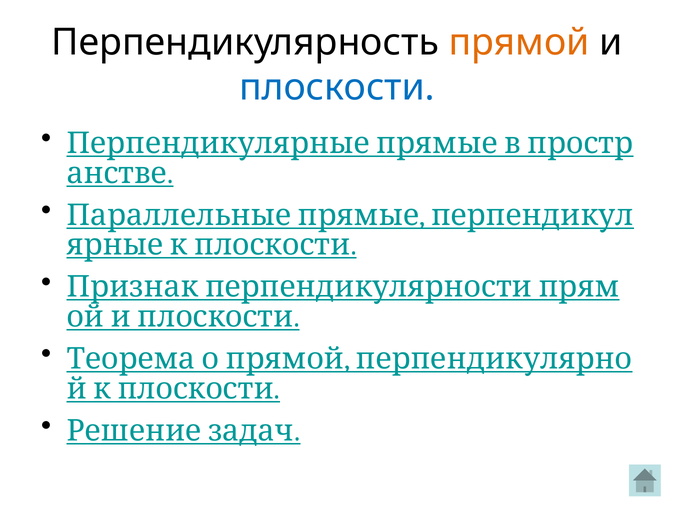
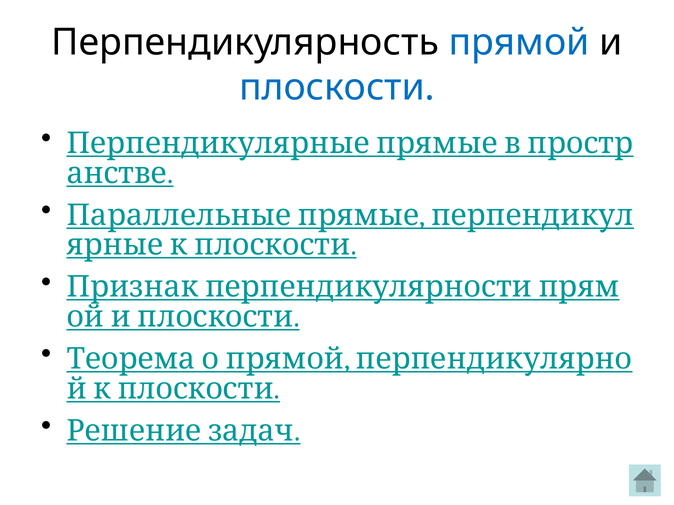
прямой colour: orange -> blue (519, 43)
